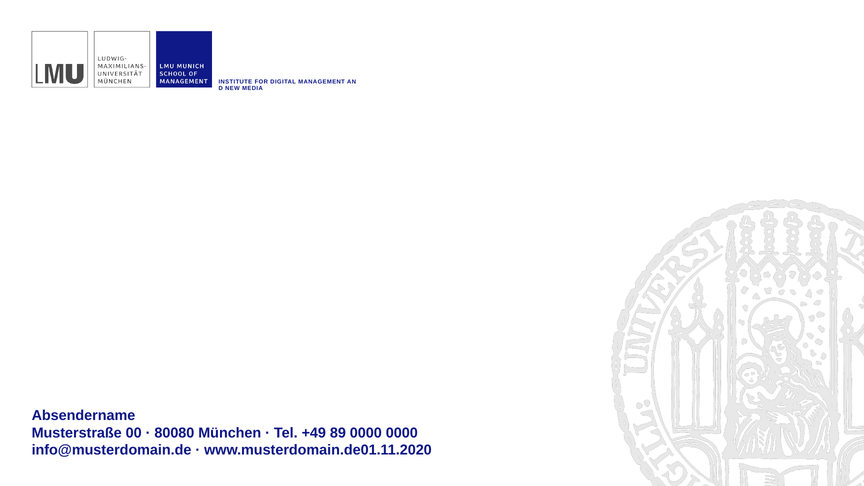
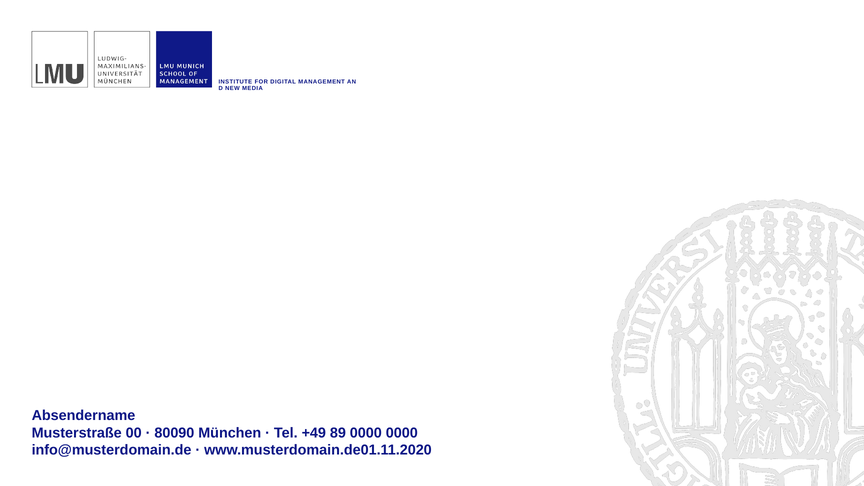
80080: 80080 -> 80090 (174, 433)
